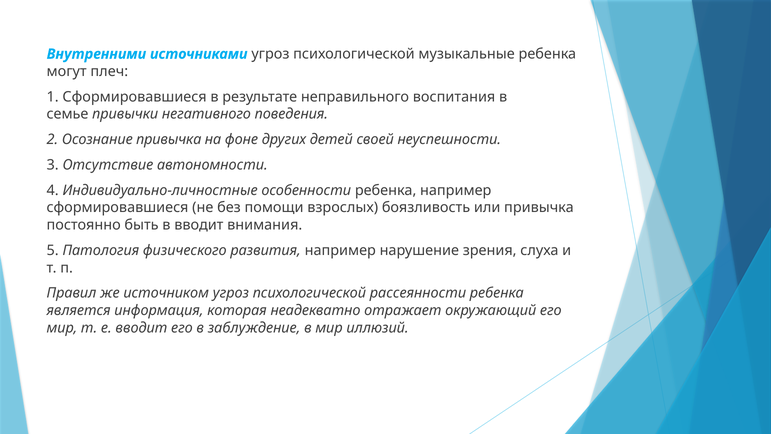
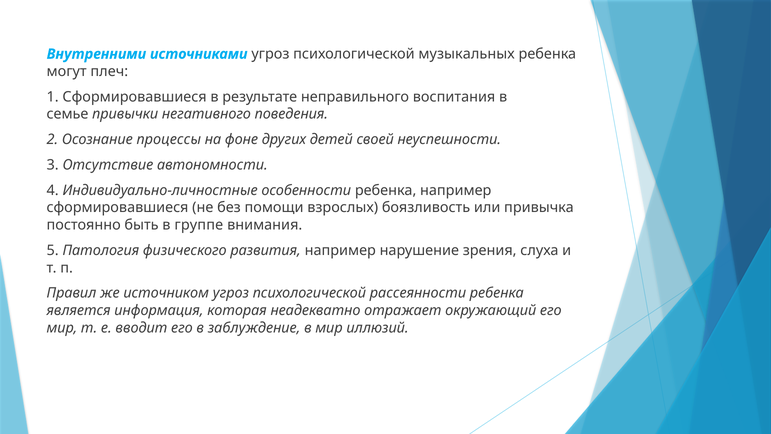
музыкальные: музыкальные -> музыкальных (467, 54)
Осознание привычка: привычка -> процессы (169, 139)
в вводит: вводит -> группе (199, 225)
